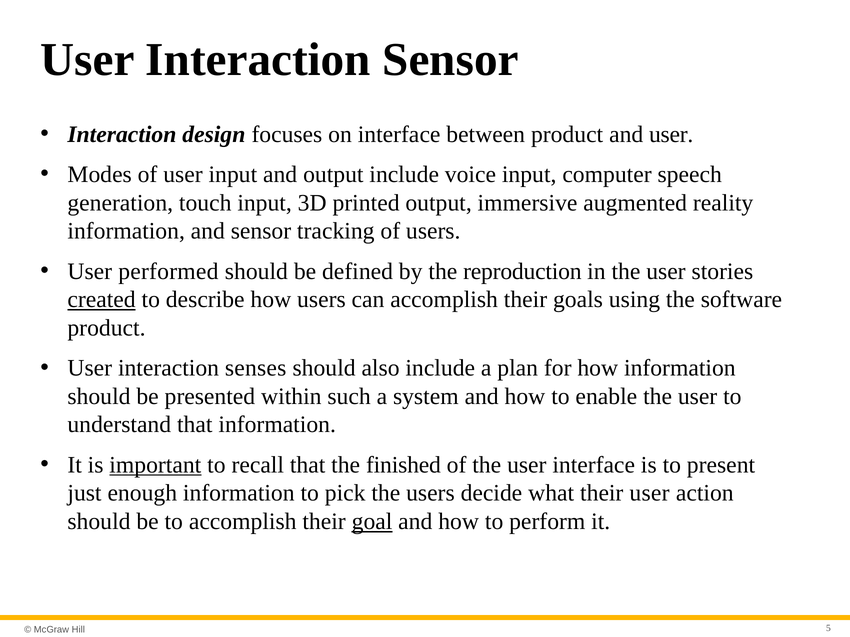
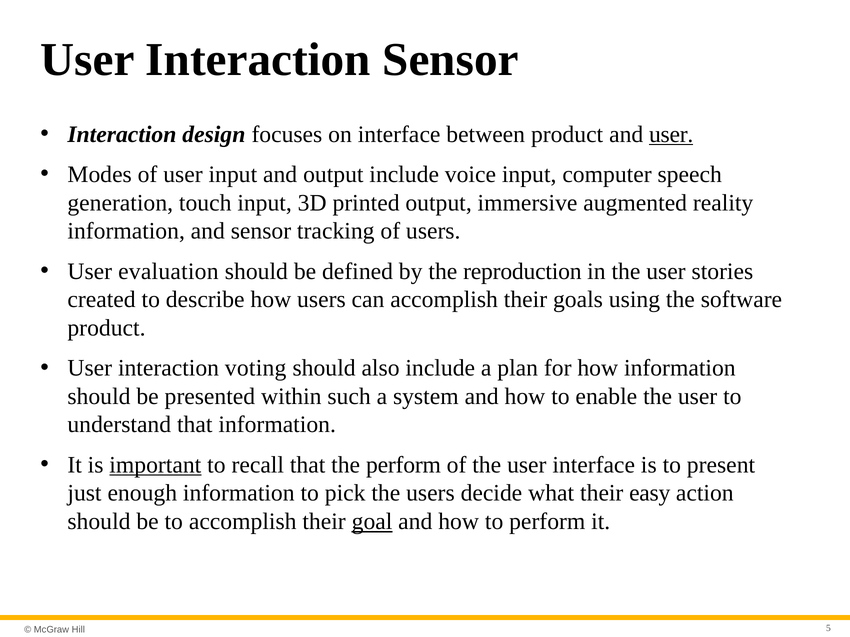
user underline: none -> present (671, 134)
performed: performed -> evaluation (168, 271)
created underline: present -> none (102, 300)
senses: senses -> voting (256, 368)
the finished: finished -> perform (403, 465)
their user: user -> easy (650, 494)
